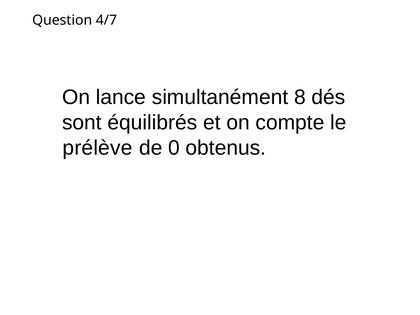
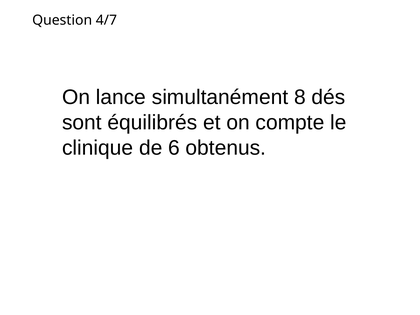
prélève: prélève -> clinique (98, 148)
0: 0 -> 6 (174, 148)
